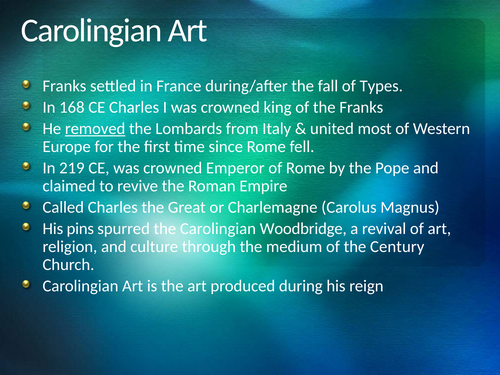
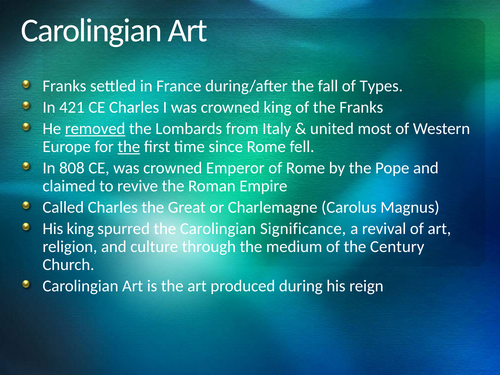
168: 168 -> 421 (72, 107)
the underline: none -> present (129, 147)
219: 219 -> 808 (72, 168)
His pins: pins -> king (80, 229)
Woodbridge: Woodbridge -> Significance (303, 229)
